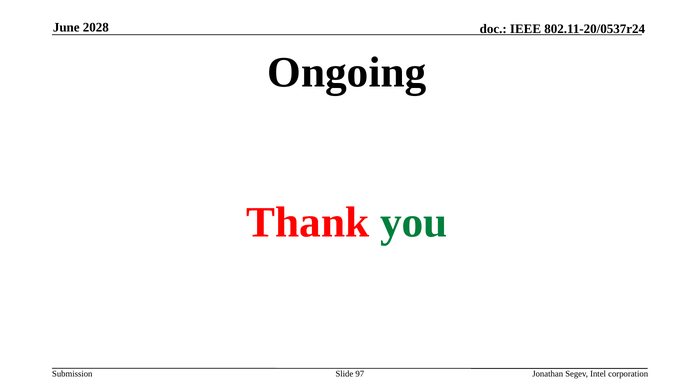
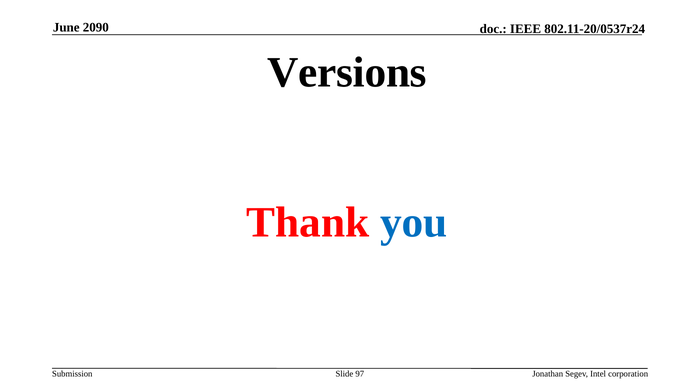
2028: 2028 -> 2090 (96, 28)
Ongoing: Ongoing -> Versions (347, 72)
you colour: green -> blue (414, 223)
